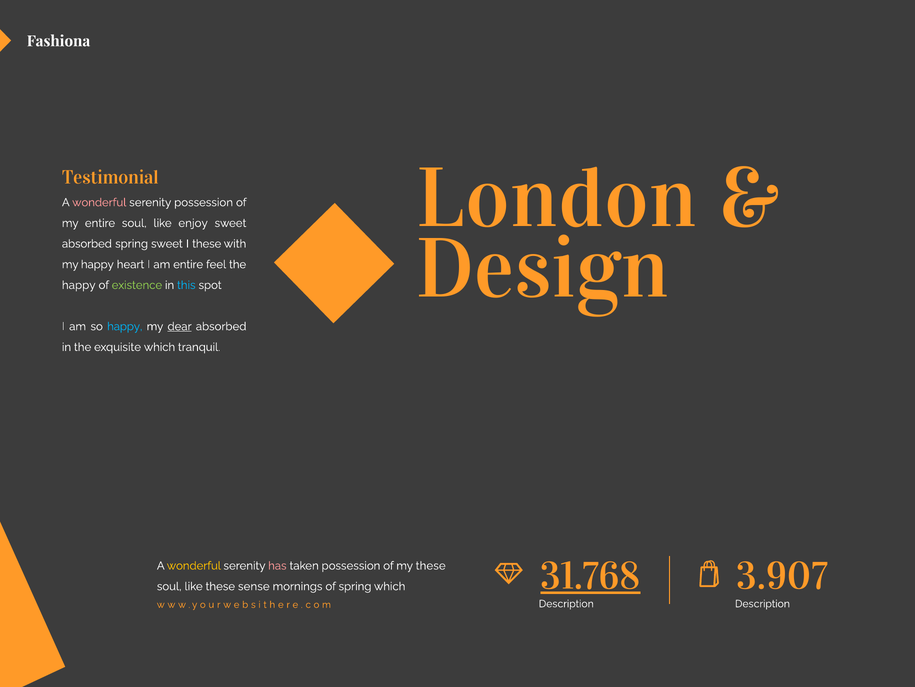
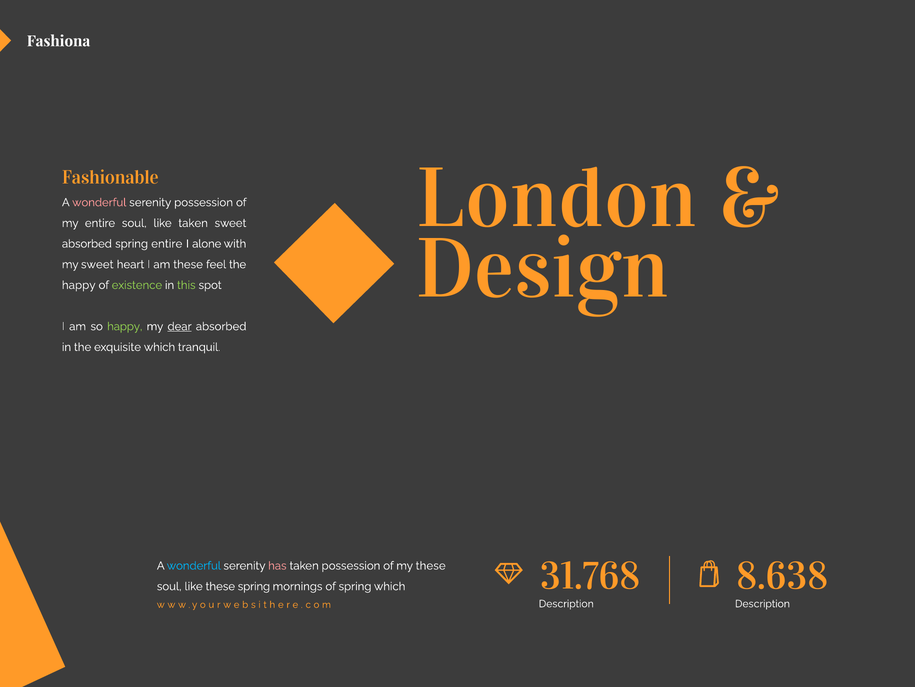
Testimonial: Testimonial -> Fashionable (110, 177)
like enjoy: enjoy -> taken (193, 223)
spring sweet: sweet -> entire (167, 244)
I these: these -> alone (207, 244)
my happy: happy -> sweet (97, 264)
am entire: entire -> these (188, 264)
this colour: light blue -> light green (186, 285)
happy colour: light blue -> light green (125, 326)
wonderful colour: yellow -> light blue (194, 565)
31.768 underline: present -> none (590, 576)
3.907: 3.907 -> 8.638 (782, 576)
these sense: sense -> spring (254, 586)
